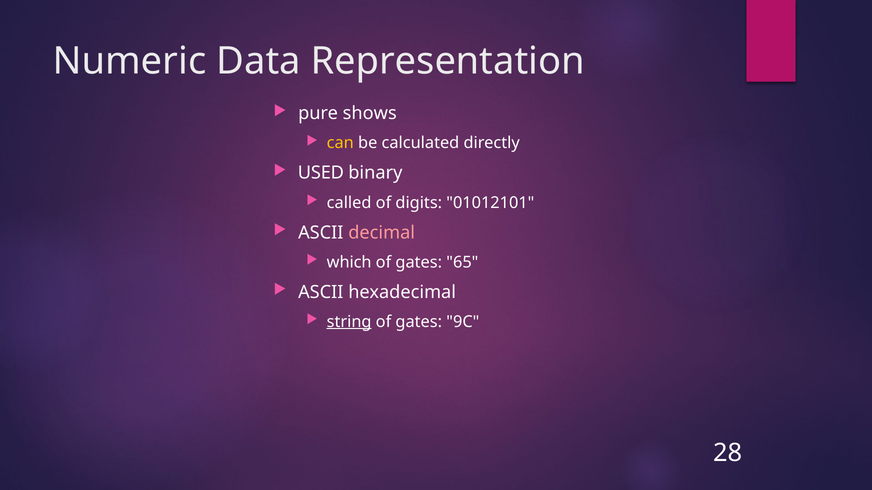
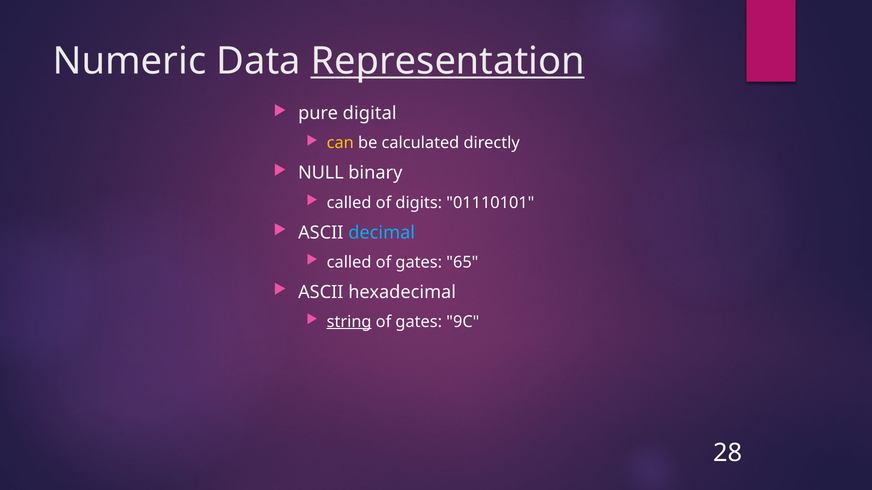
Representation underline: none -> present (448, 61)
shows: shows -> digital (370, 114)
USED: USED -> NULL (321, 173)
01012101: 01012101 -> 01110101 (490, 203)
decimal colour: pink -> light blue (382, 233)
which: which -> called (349, 262)
